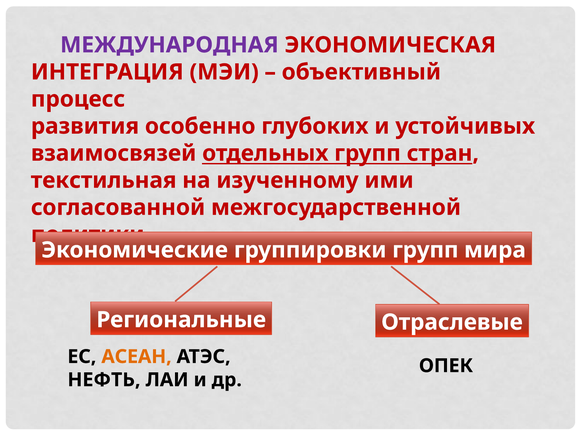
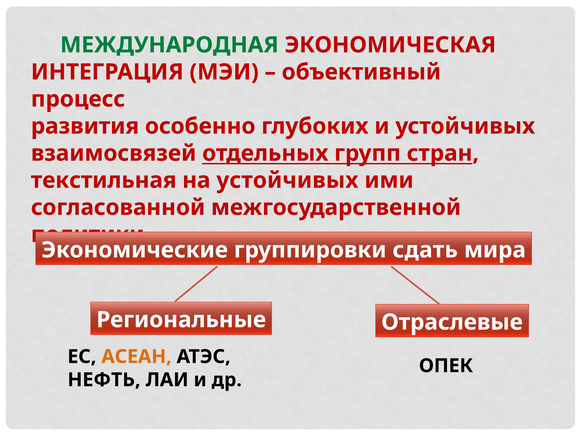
МЕЖДУНАРОДНАЯ colour: purple -> green (169, 45)
на изученному: изученному -> устойчивых (287, 181)
группировки групп: групп -> сдать (425, 250)
